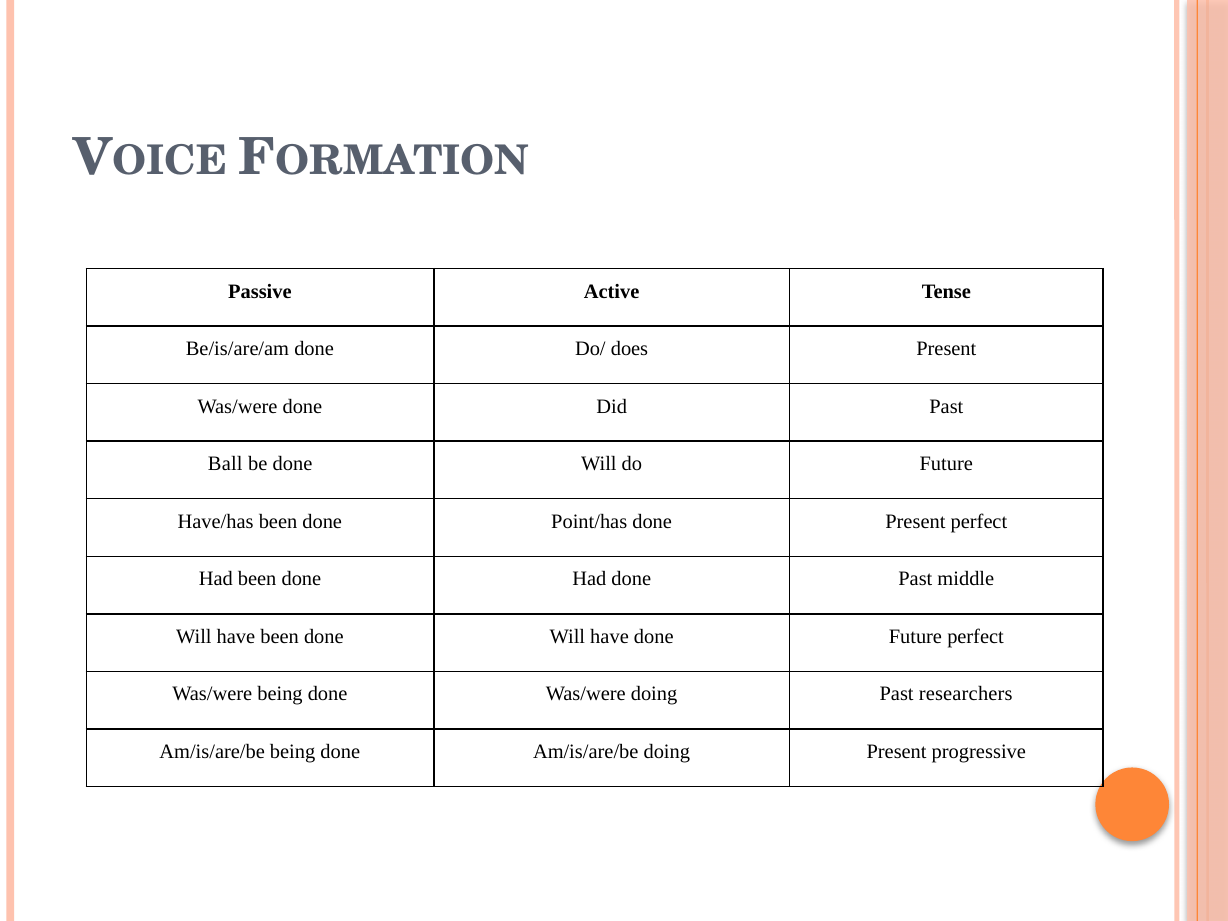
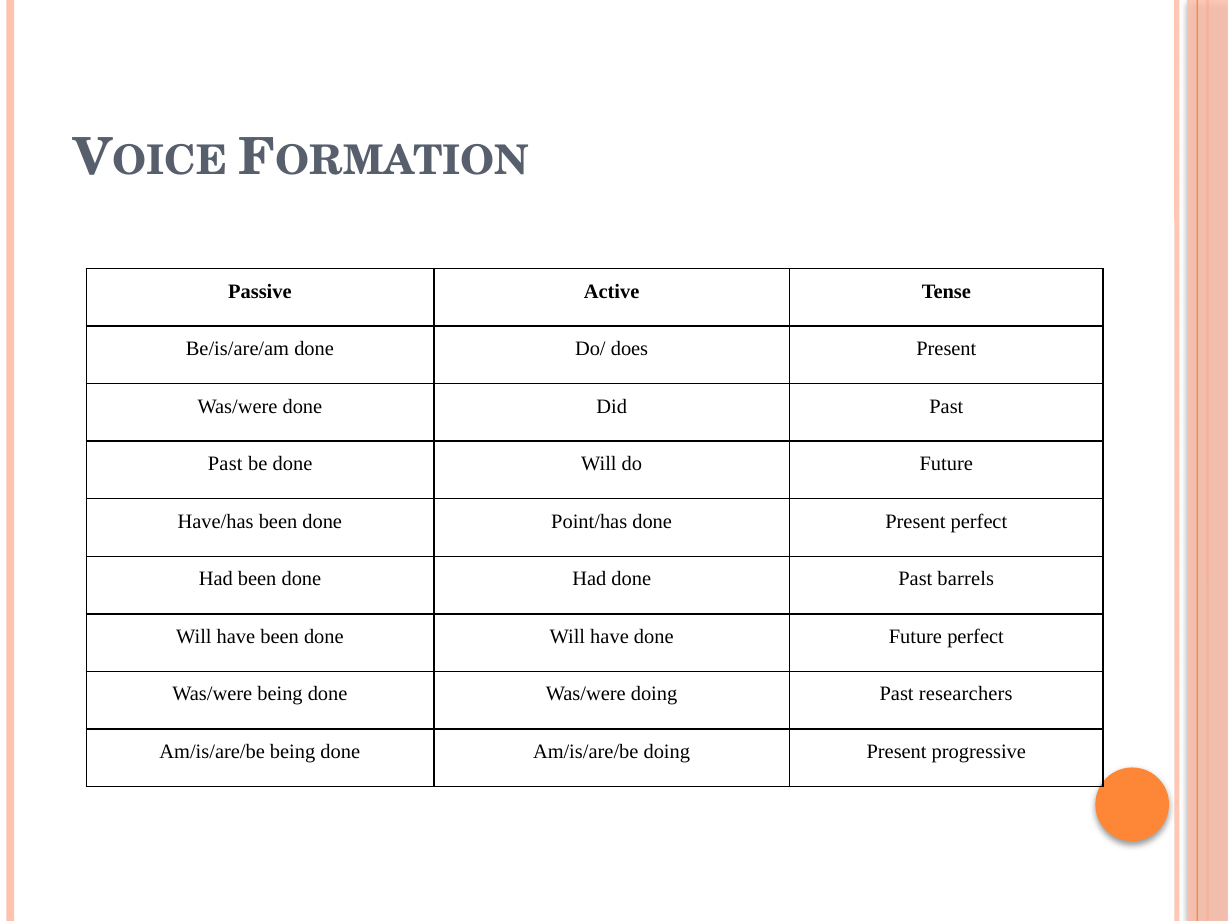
Ball: Ball -> Past (225, 464)
middle: middle -> barrels (966, 579)
